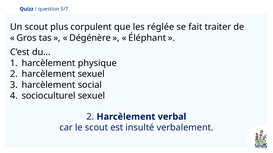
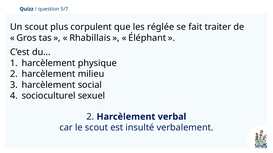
Dégénère: Dégénère -> Rhabillais (90, 38)
harcèlement sexuel: sexuel -> milieu (91, 74)
